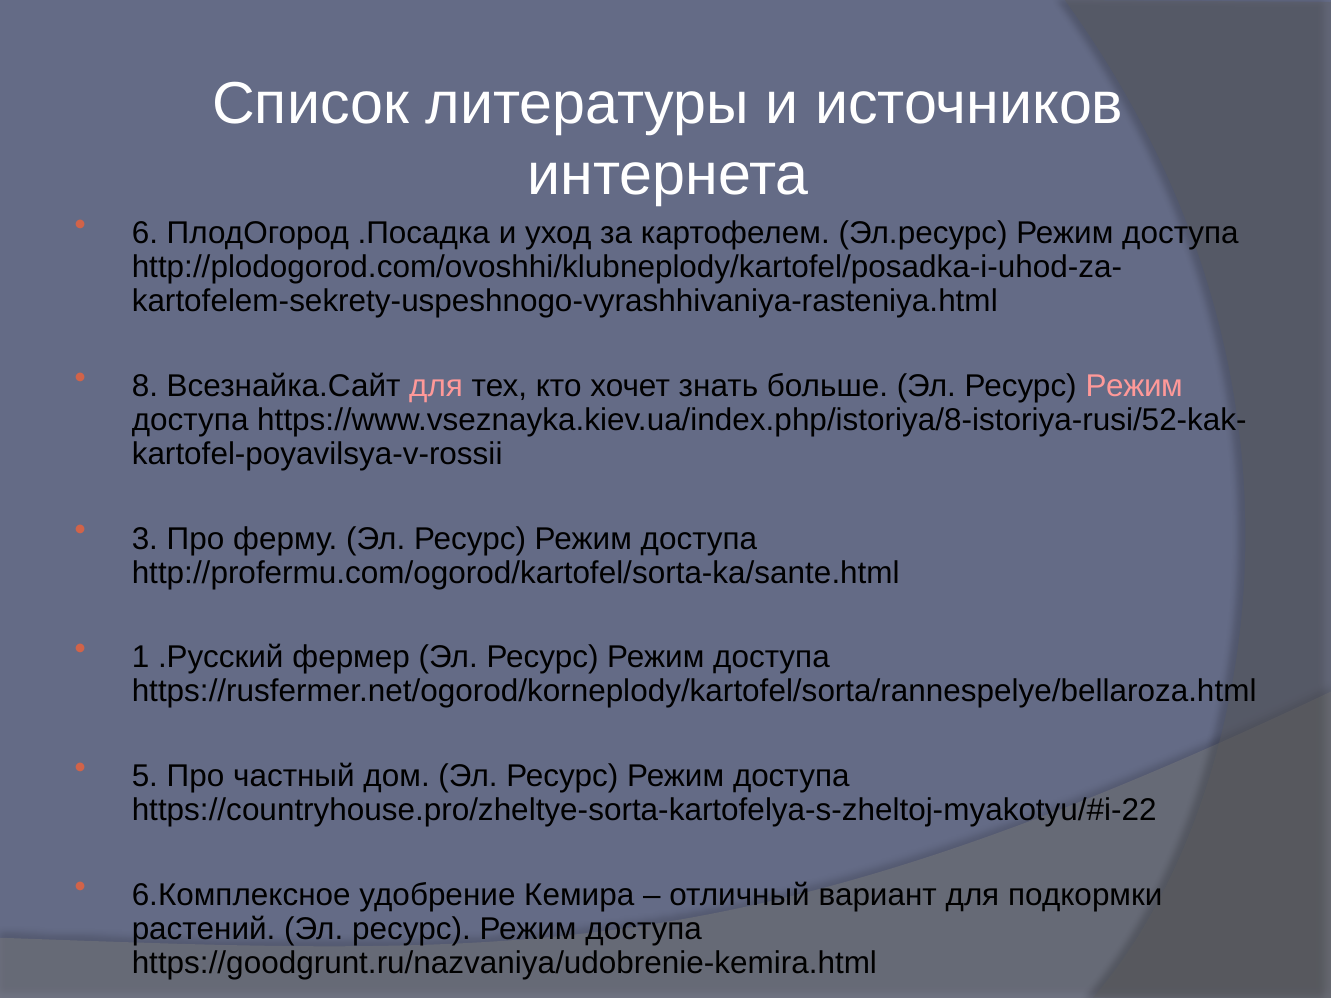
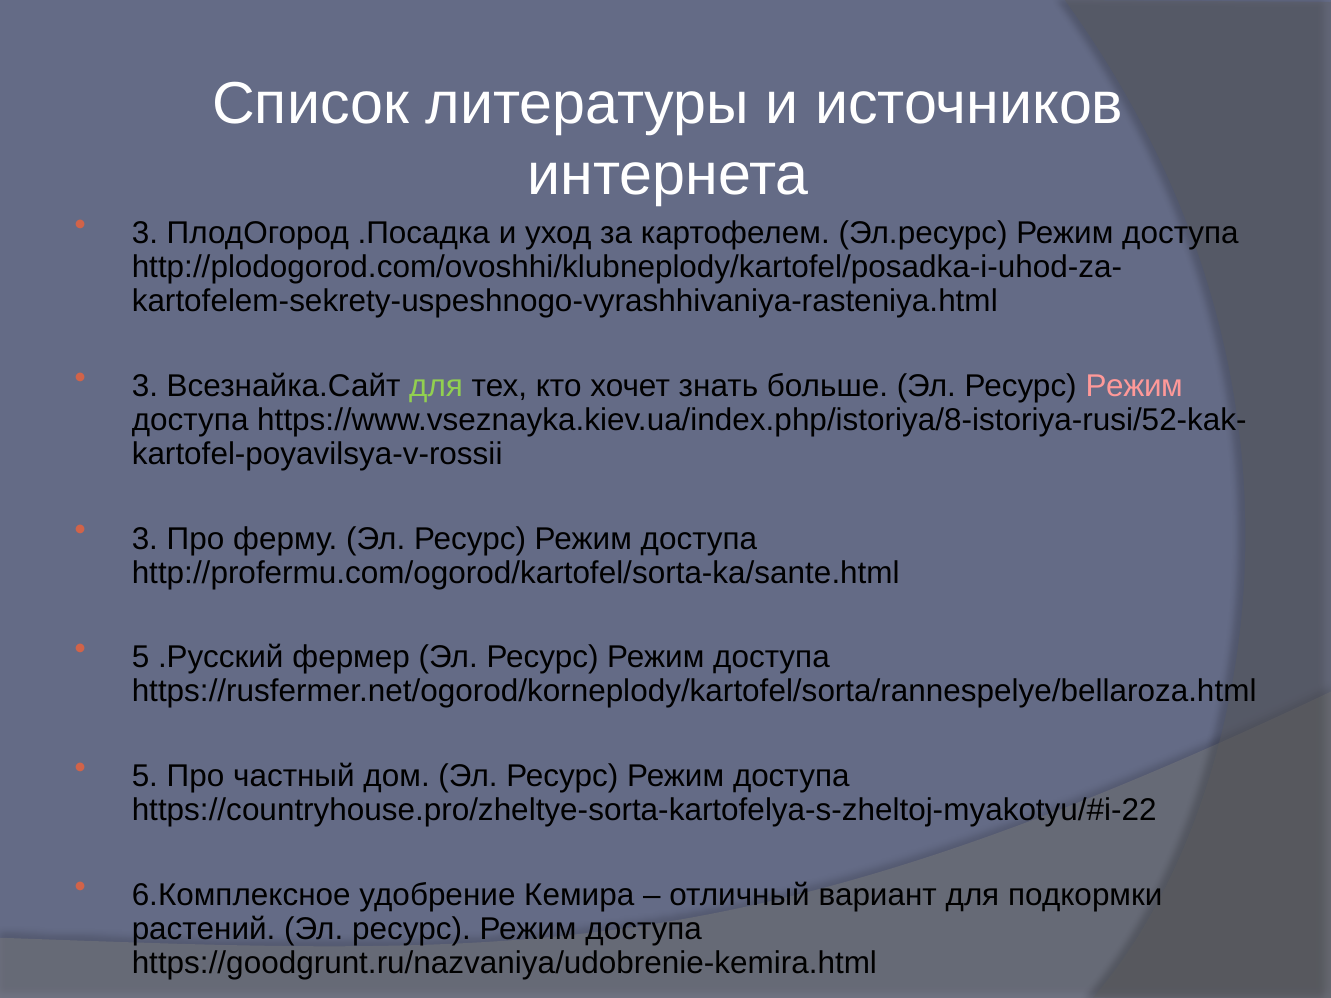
6: 6 -> 3 (145, 233)
8: 8 -> 3 (145, 386)
для colour: pink -> light green (436, 386)
1: 1 -> 5 (141, 658)
